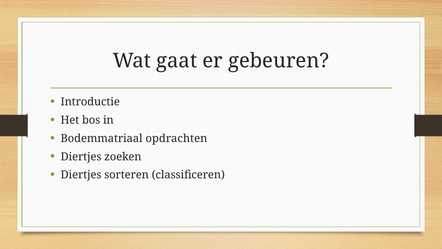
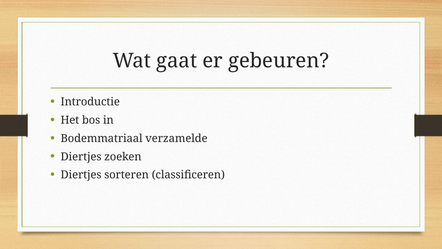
opdrachten: opdrachten -> verzamelde (176, 138)
